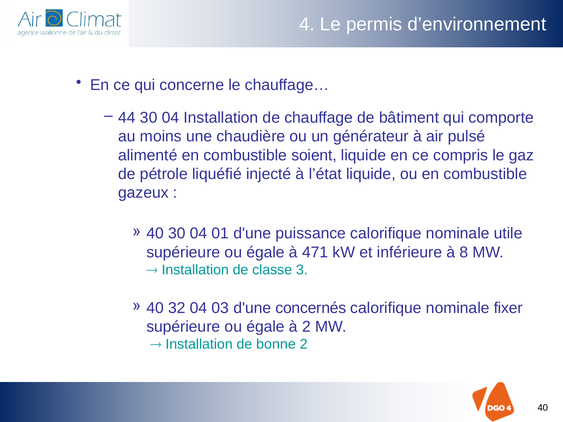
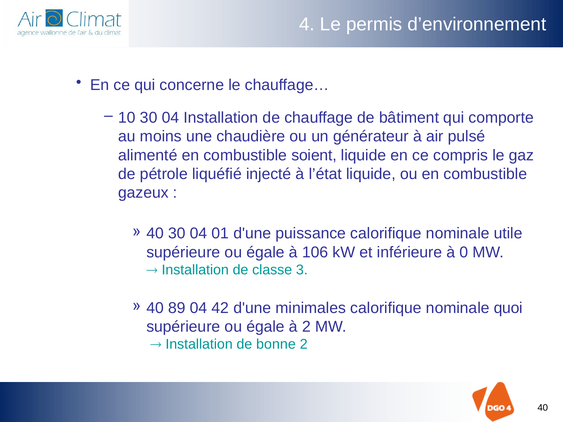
44: 44 -> 10 (127, 118)
471: 471 -> 106 (315, 252)
8: 8 -> 0 (464, 252)
32: 32 -> 89 (177, 308)
03: 03 -> 42 (220, 308)
concernés: concernés -> minimales (311, 308)
fixer: fixer -> quoi (508, 308)
